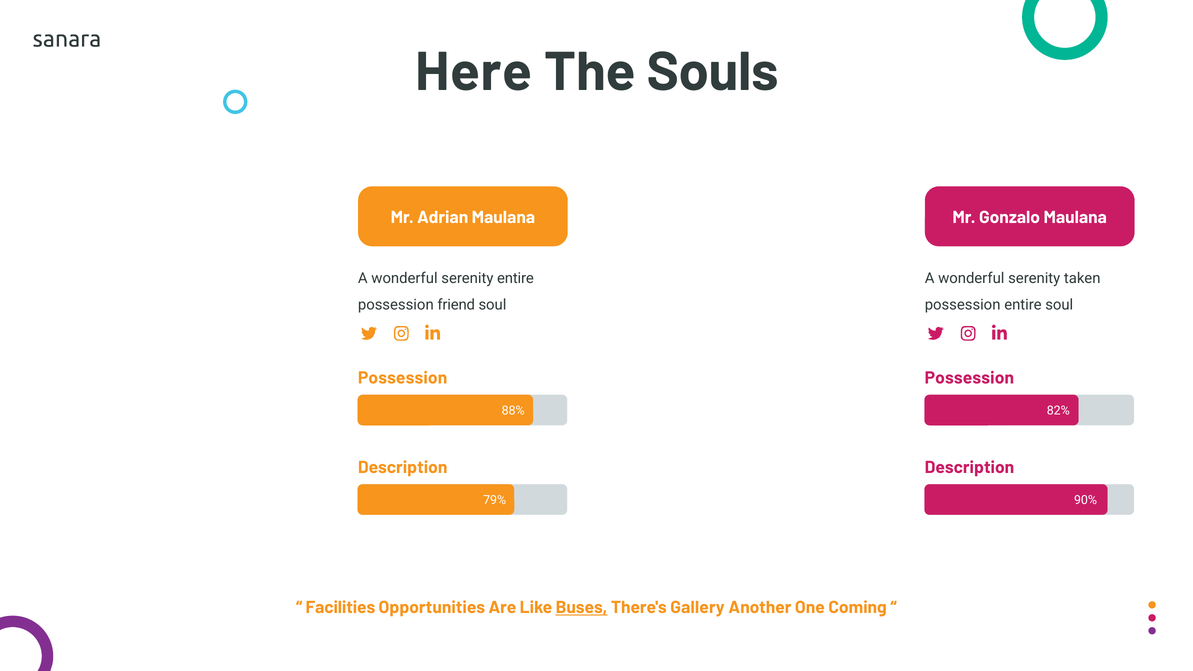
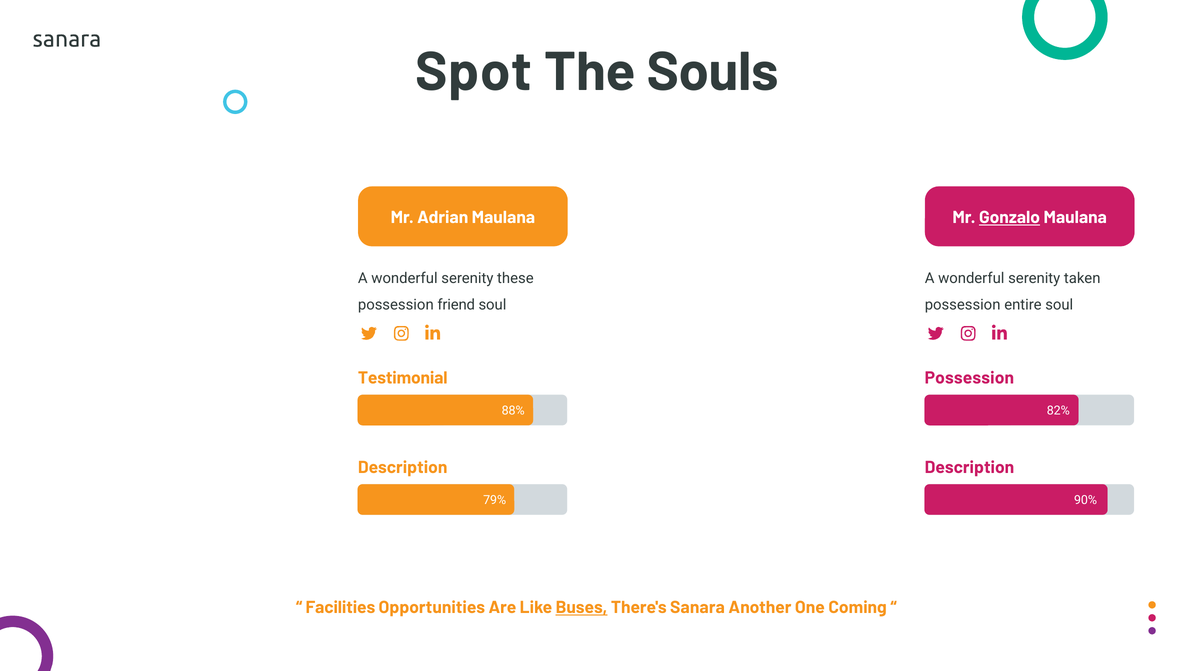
Here: Here -> Spot (474, 72)
Gonzalo underline: none -> present (1010, 218)
serenity entire: entire -> these (515, 278)
Possession: Possession -> Testimonial (403, 378)
Gallery: Gallery -> Sanara (697, 607)
